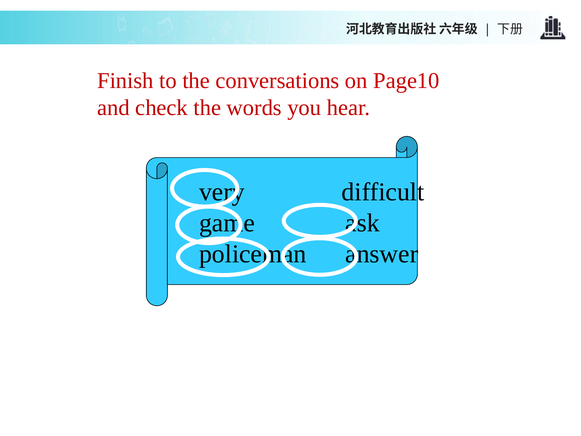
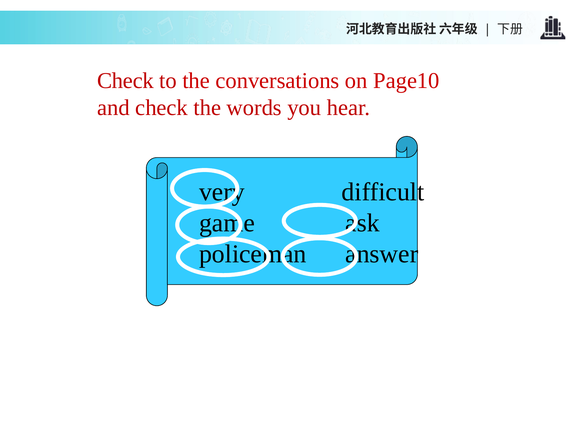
Finish: Finish -> Check (125, 81)
